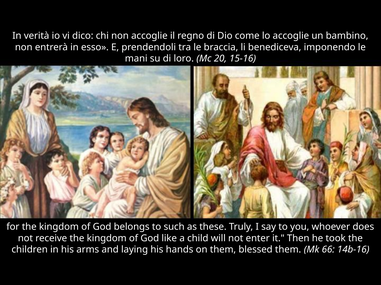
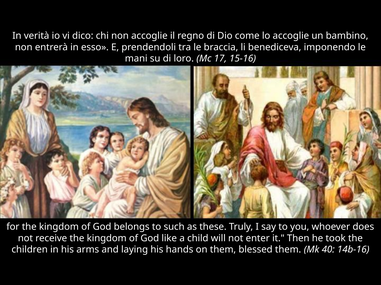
20: 20 -> 17 (220, 59)
66: 66 -> 40 (328, 250)
